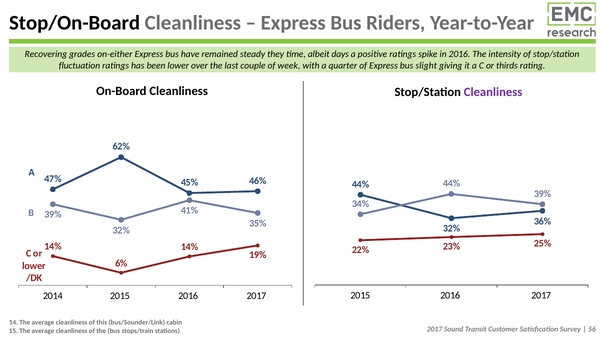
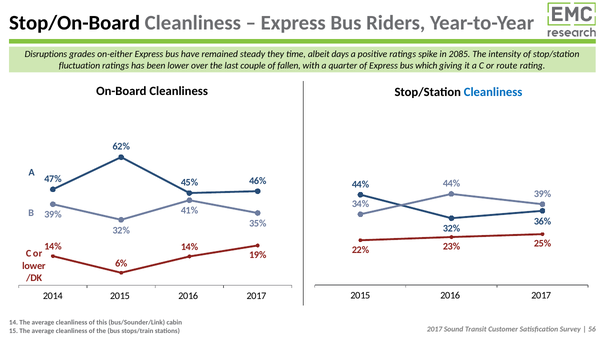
Recovering: Recovering -> Disruptions (46, 54)
in 2016: 2016 -> 2085 (459, 54)
week: week -> fallen (289, 66)
slight: slight -> which (426, 66)
thirds: thirds -> route (507, 66)
Cleanliness colour: purple -> blue (493, 92)
